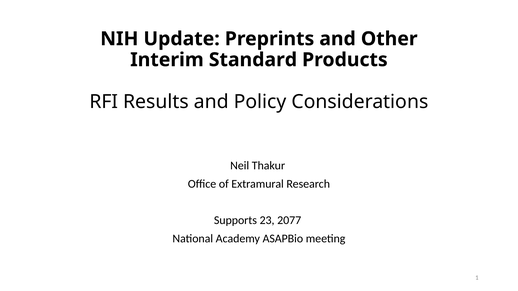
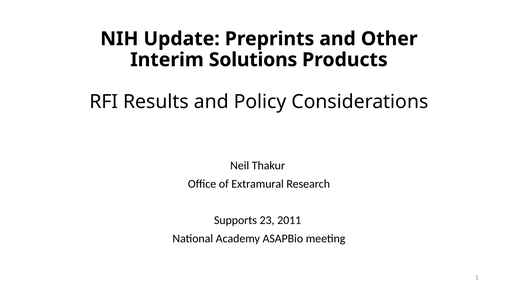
Standard: Standard -> Solutions (253, 60)
2077: 2077 -> 2011 (289, 221)
